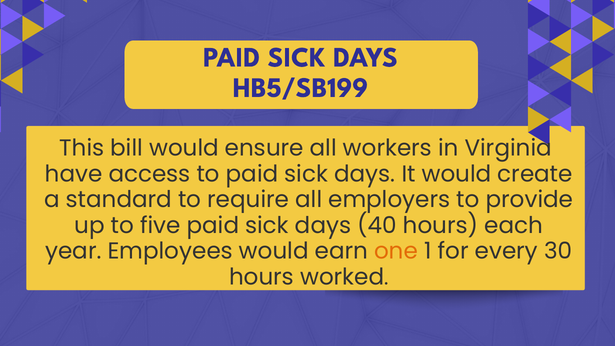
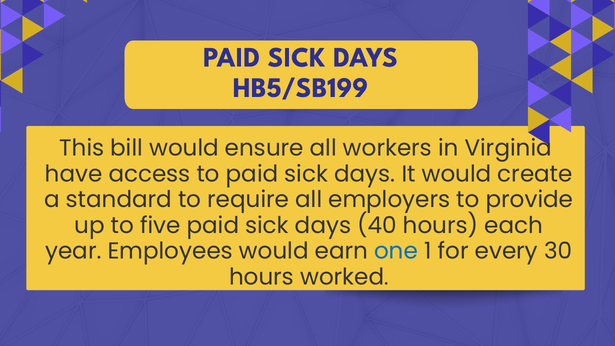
one colour: orange -> blue (396, 251)
